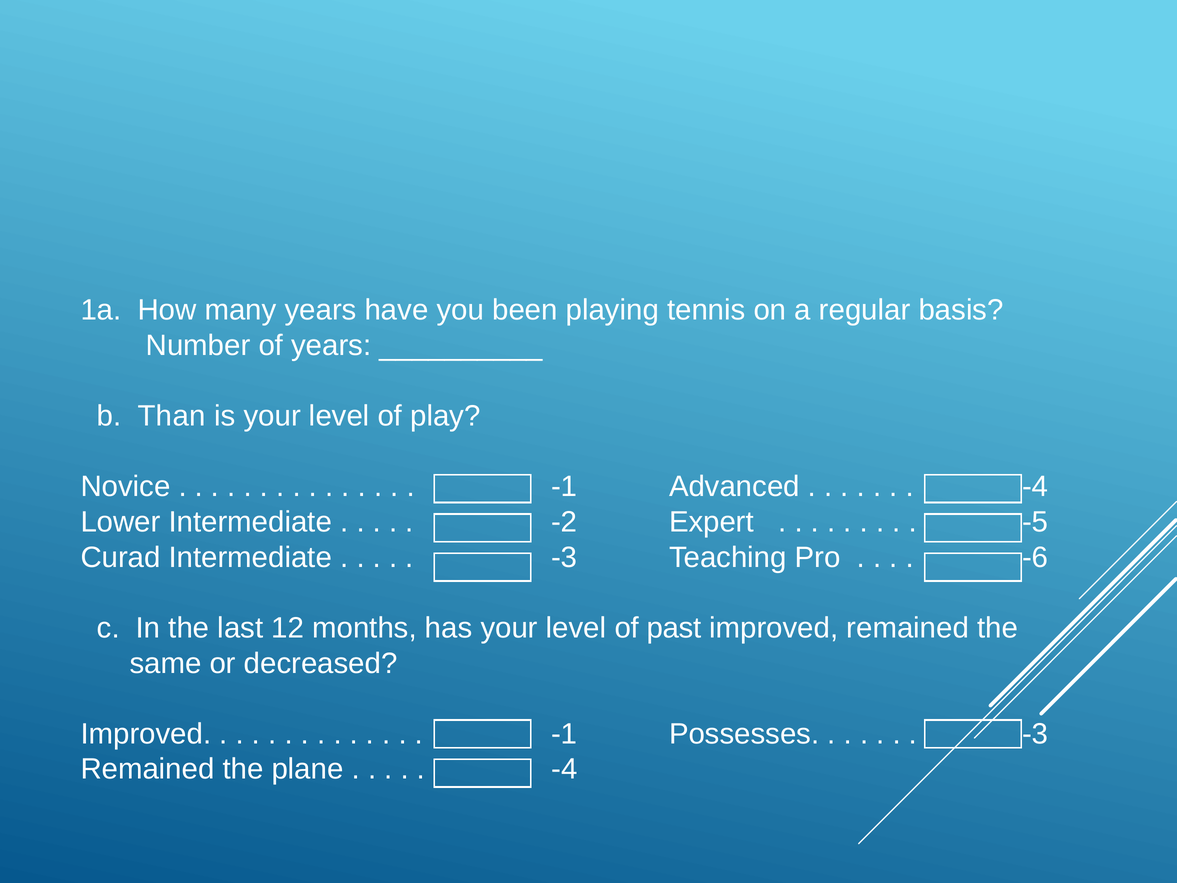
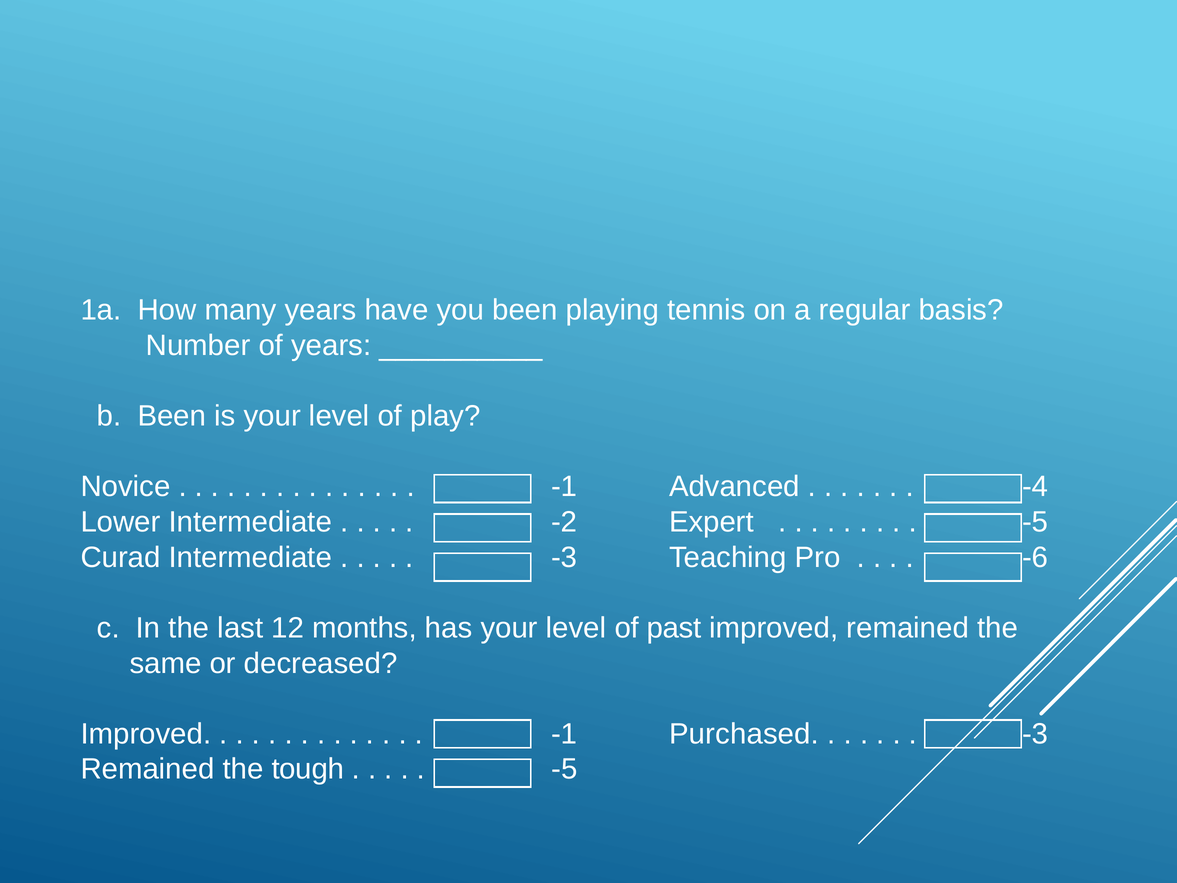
b Than: Than -> Been (172, 416)
Possesses: Possesses -> Purchased (744, 734)
plane: plane -> tough (308, 769)
-4: -4 -> -5 (564, 769)
